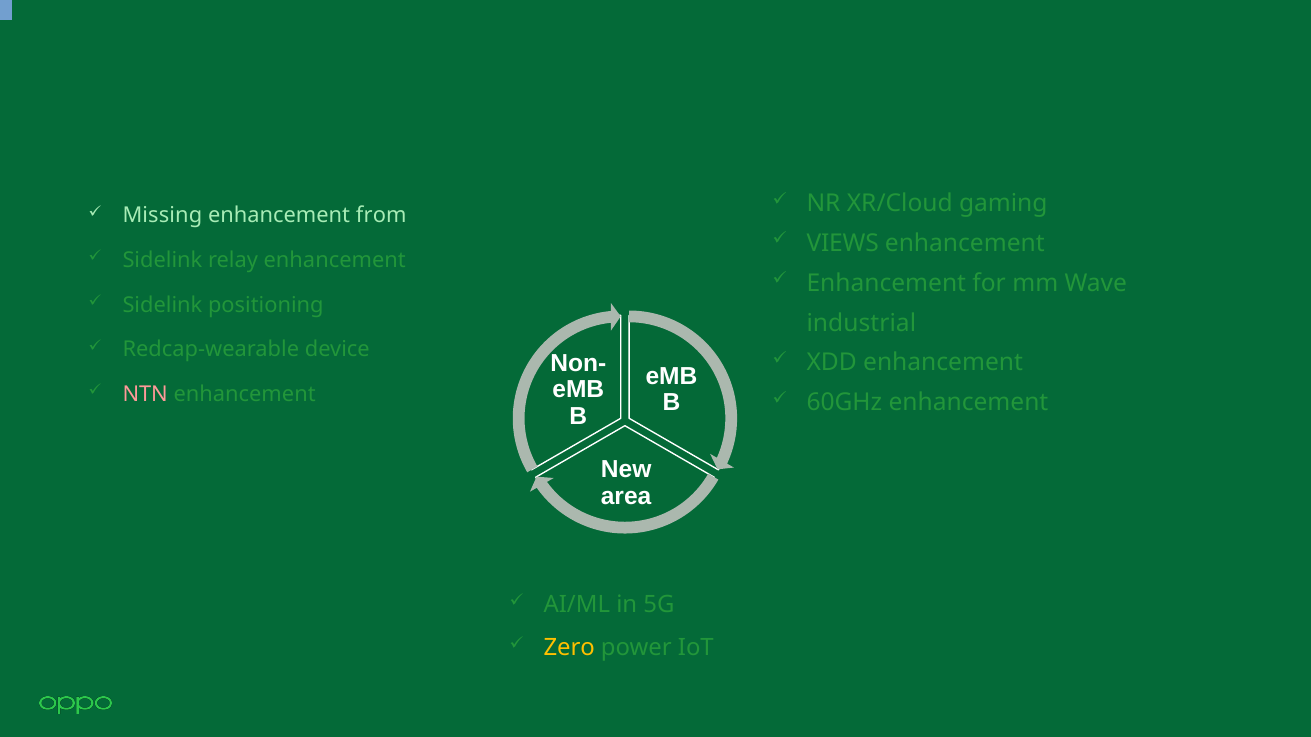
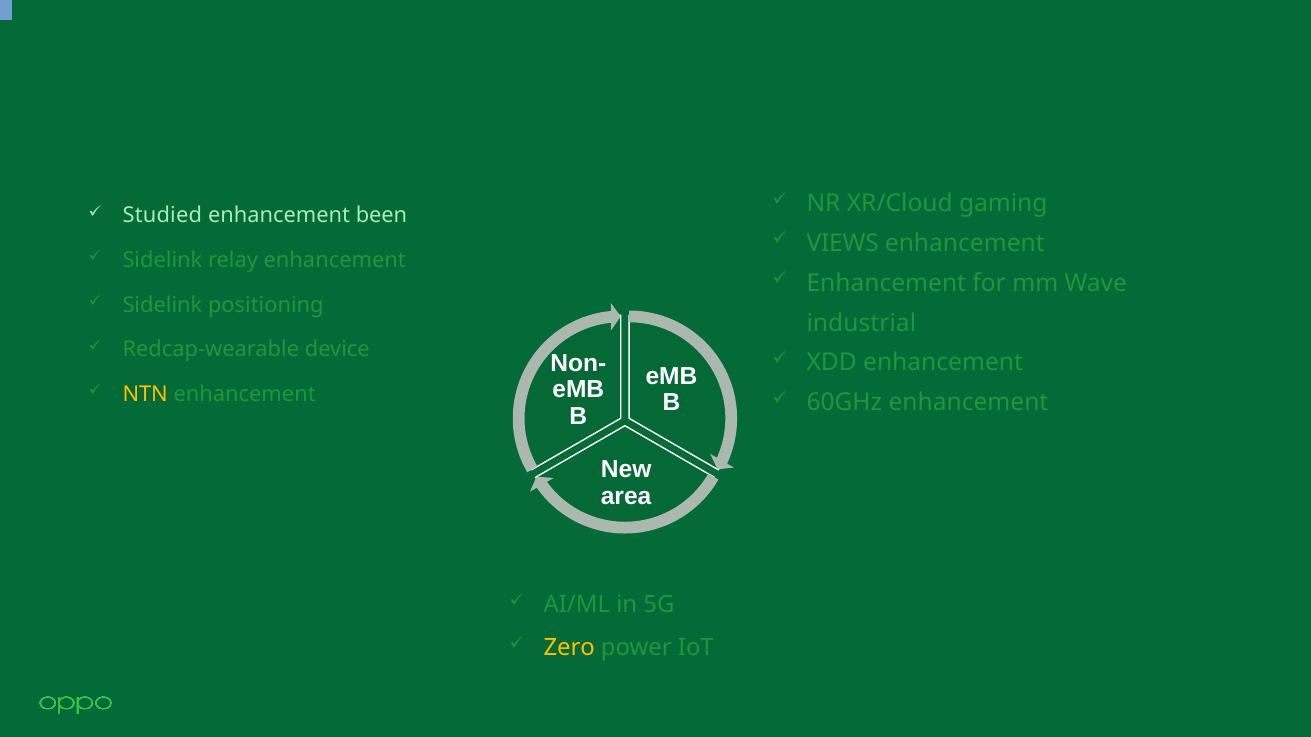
Missing: Missing -> Studied (162, 216)
from: from -> been (381, 216)
NTN colour: pink -> yellow (145, 394)
